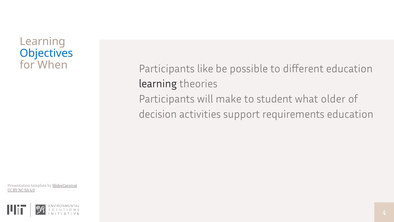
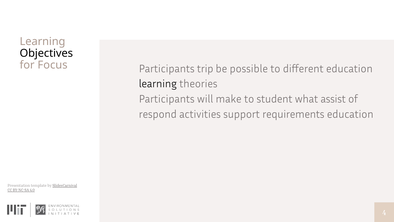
Objectives colour: blue -> black (46, 53)
When: When -> Focus (53, 65)
like: like -> trip (205, 69)
older: older -> assist (333, 99)
decision: decision -> respond (158, 114)
